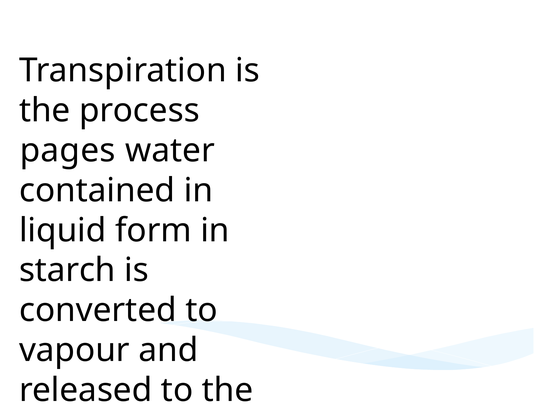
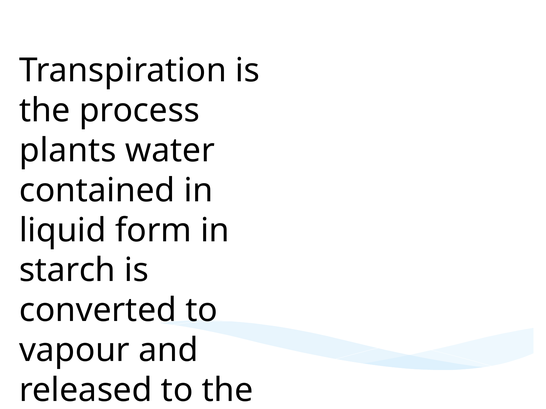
pages: pages -> plants (68, 151)
